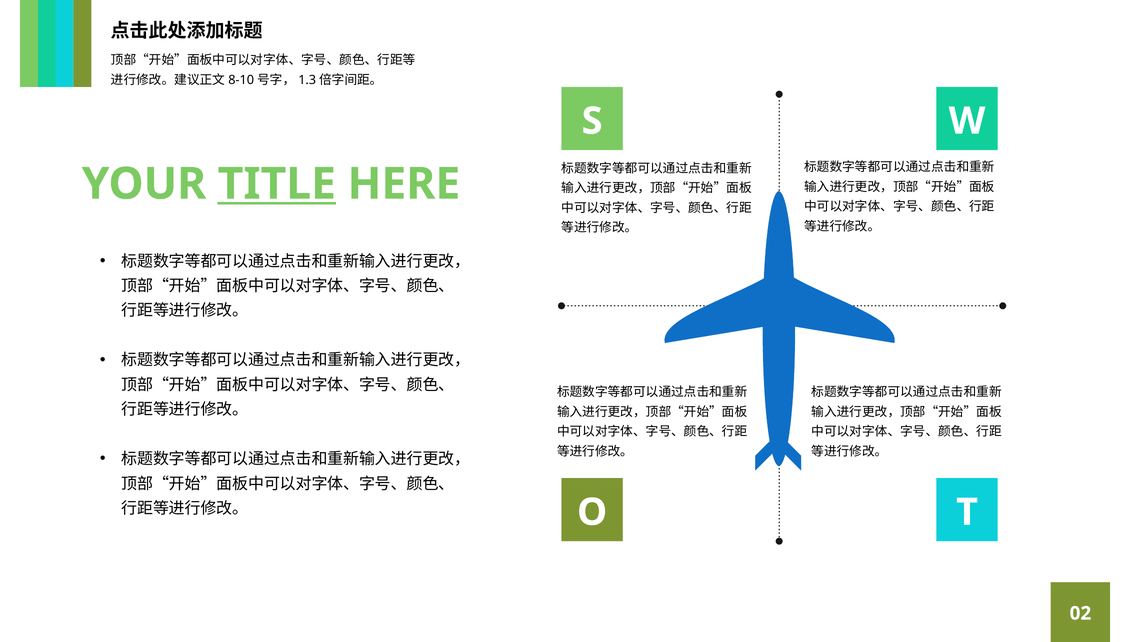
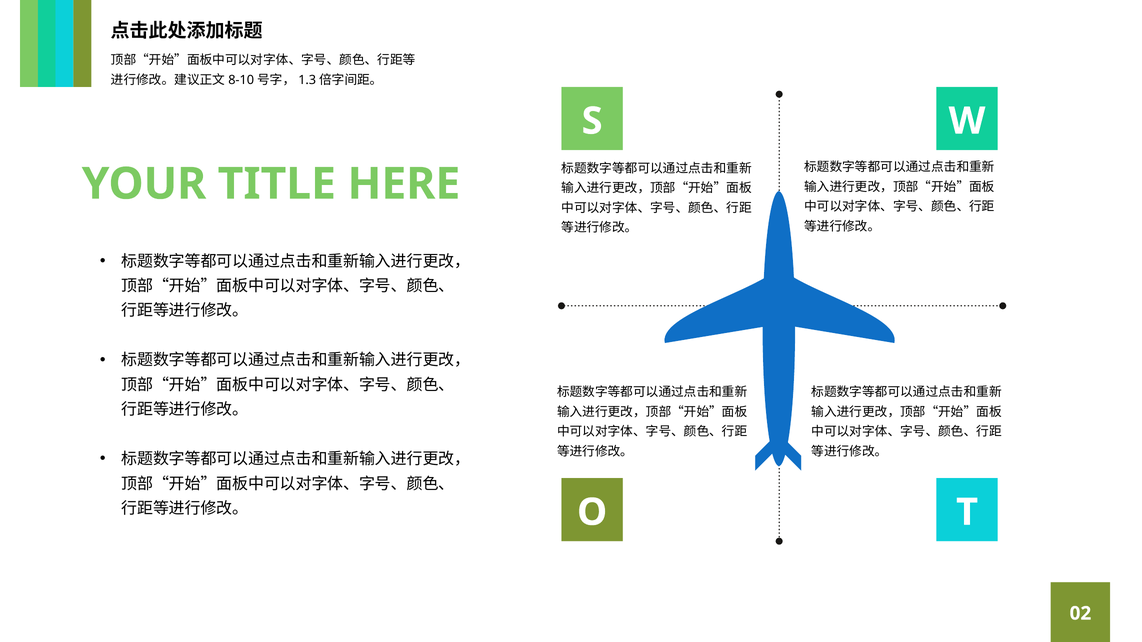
TITLE underline: present -> none (277, 184)
